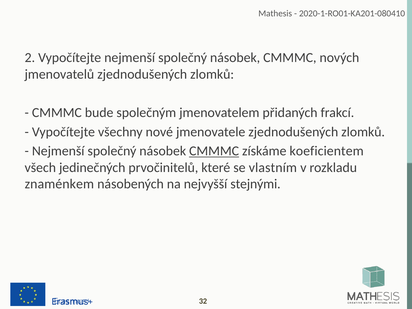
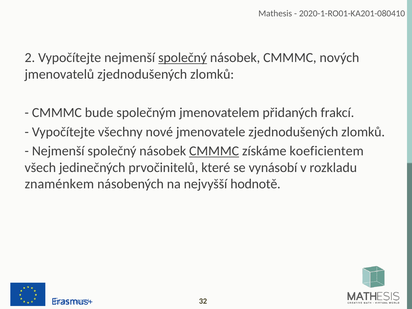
společný underline: none -> present (183, 58)
vlastním: vlastním -> vynásobí (273, 168)
stejnými: stejnými -> hodnotě (256, 184)
